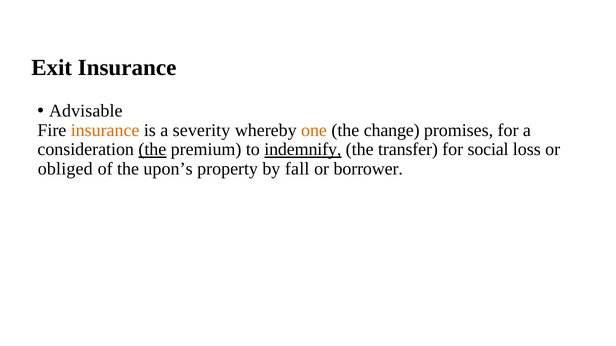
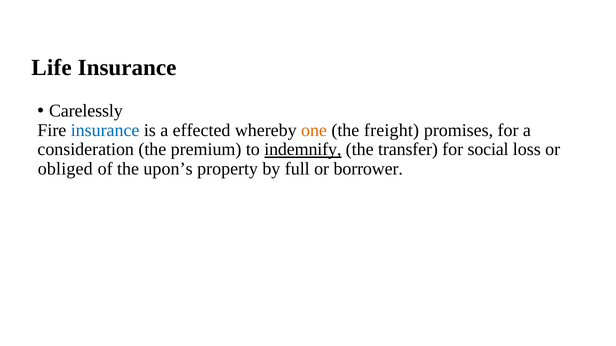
Exit: Exit -> Life (51, 68)
Advisable: Advisable -> Carelessly (86, 111)
insurance colour: orange -> blue (105, 130)
severity: severity -> effected (202, 130)
change: change -> freight (392, 130)
the underline: present -> none (152, 150)
fall: fall -> full (297, 169)
